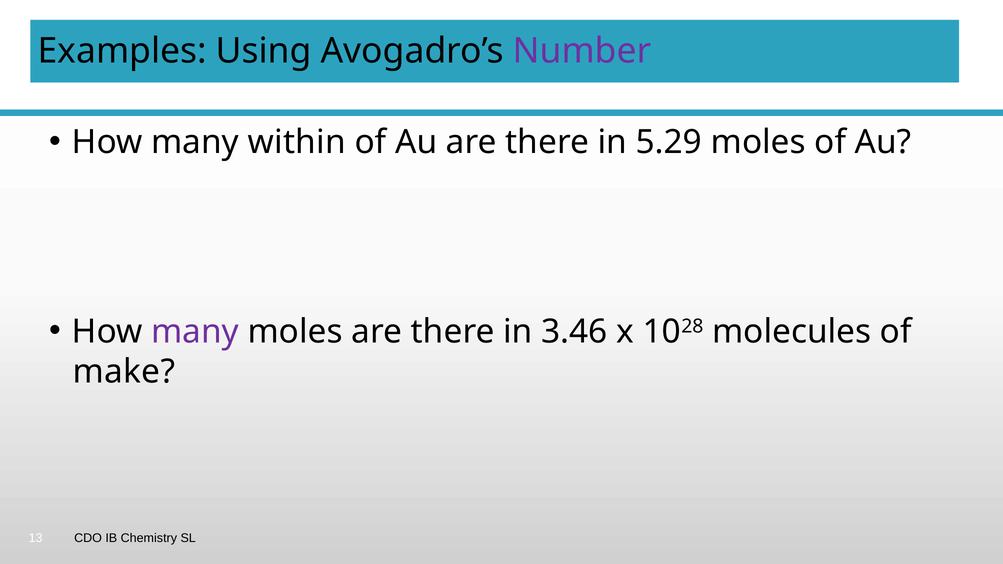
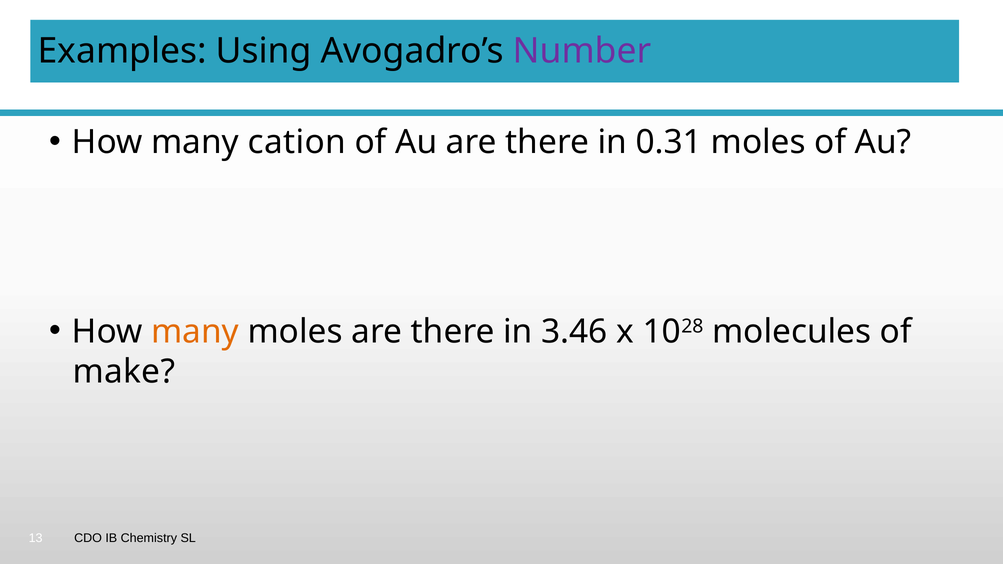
within: within -> cation (297, 142)
5.29: 5.29 -> 0.31 (669, 142)
many colour: purple -> orange (195, 332)
